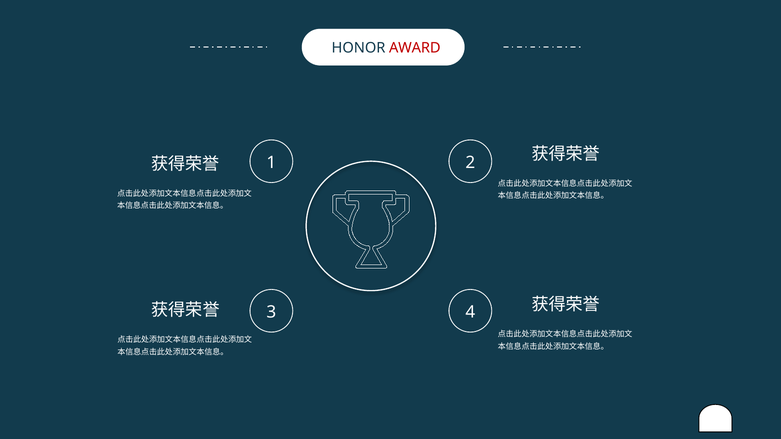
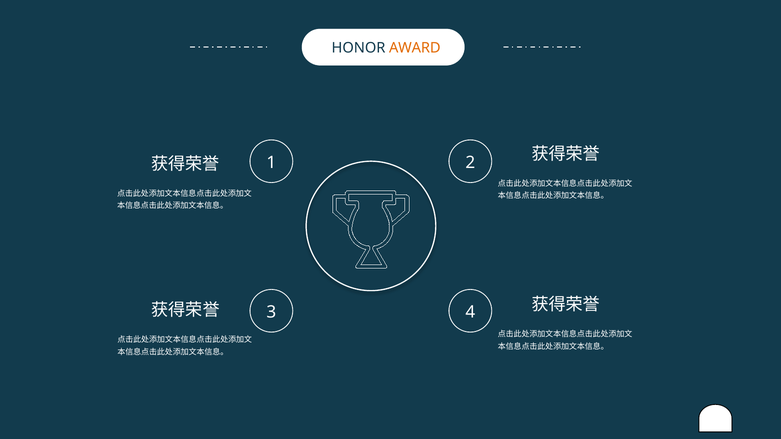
AWARD colour: red -> orange (415, 48)
